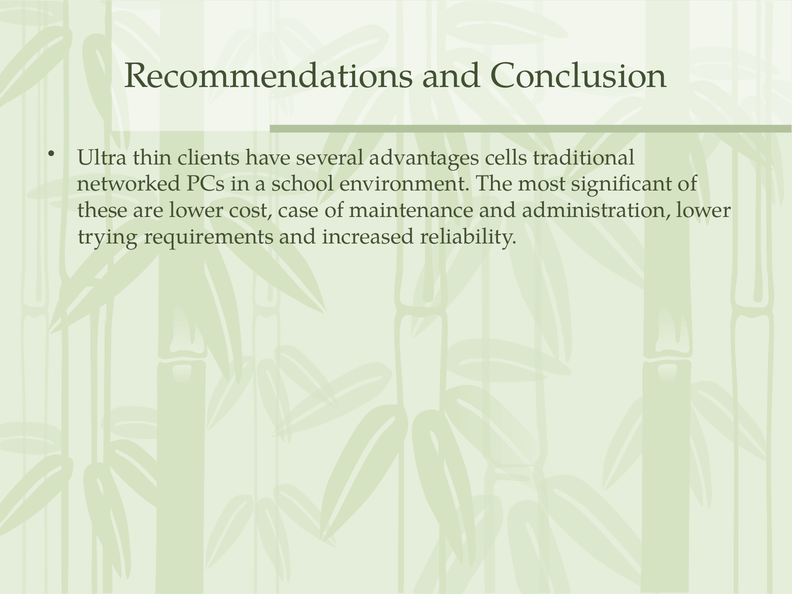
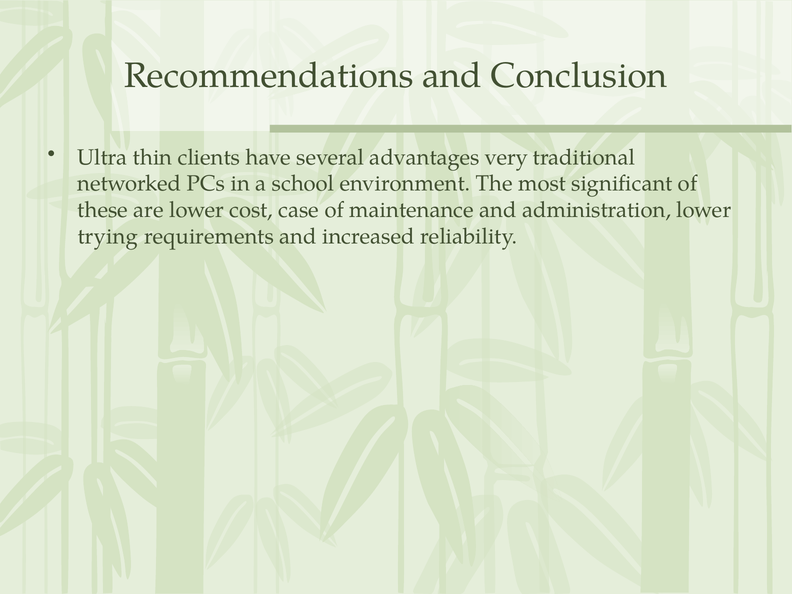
cells: cells -> very (506, 157)
